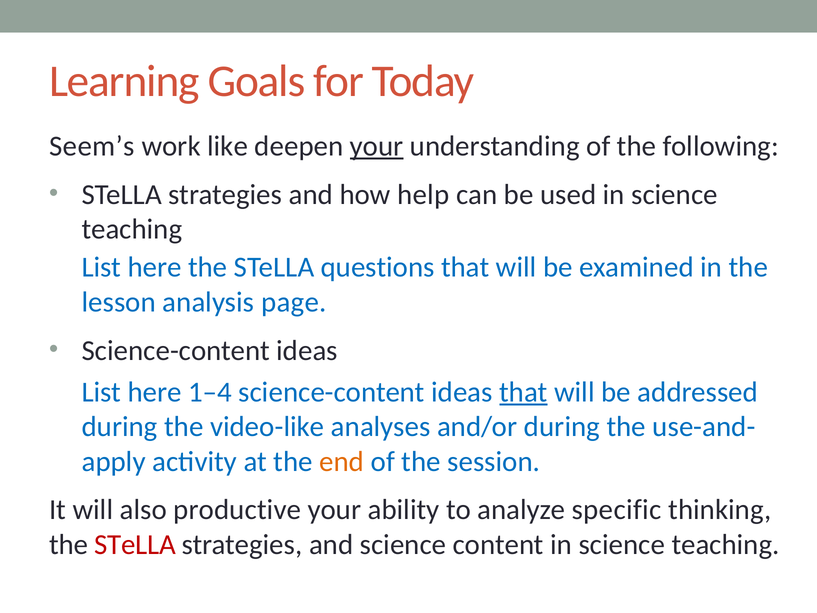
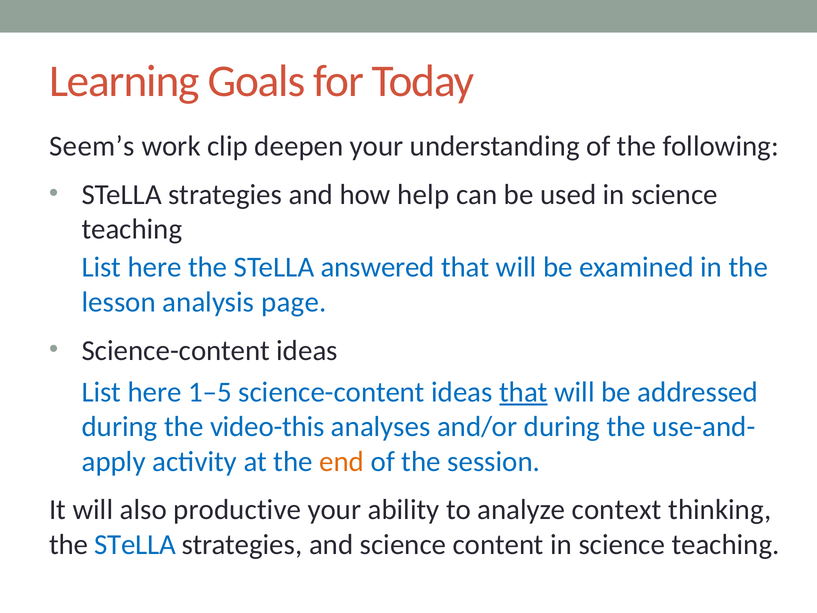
like: like -> clip (228, 146)
your underline: present -> none (377, 146)
questions: questions -> answered (378, 267)
1–4: 1–4 -> 1–5 (210, 392)
video-like: video-like -> video-this (267, 427)
specific: specific -> context (617, 510)
STeLLA colour: red -> blue (135, 544)
